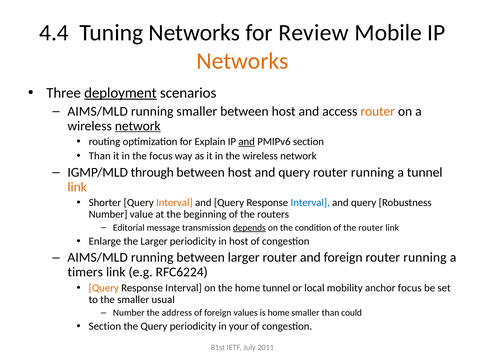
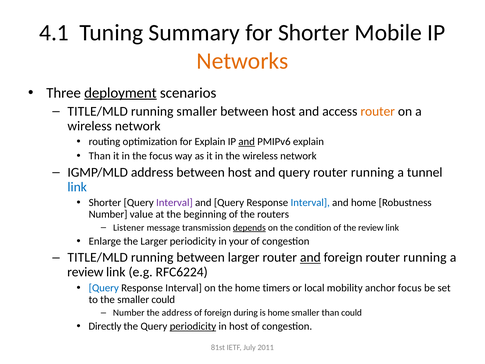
4.4: 4.4 -> 4.1 (54, 33)
Tuning Networks: Networks -> Summary (194, 33)
for Review: Review -> Shorter (314, 33)
AIMS/MLD: AIMS/MLD -> TITLE/MLD (98, 111)
network underline: present -> none (138, 126)
PMIPv6 section: section -> explain (308, 142)
IGMP/MLD through: through -> address (152, 172)
link colour: orange -> blue (77, 187)
Interval colour: orange -> purple (174, 203)
query: query -> home (364, 203)
Editorial: Editorial -> Listener (129, 227)
the router: router -> review (371, 227)
in host: host -> your (239, 241)
AIMS/MLD: AIMS/MLD -> TITLE/MLD (98, 257)
and underline: none -> present (310, 257)
timers: timers -> review (85, 272)
Query colour: orange -> blue (104, 288)
home tunnel: tunnel -> timers (276, 288)
smaller usual: usual -> could (163, 299)
values: values -> during (246, 313)
Section: Section -> Directly (105, 326)
periodicity underline: none -> present (193, 326)
in your: your -> host (239, 326)
